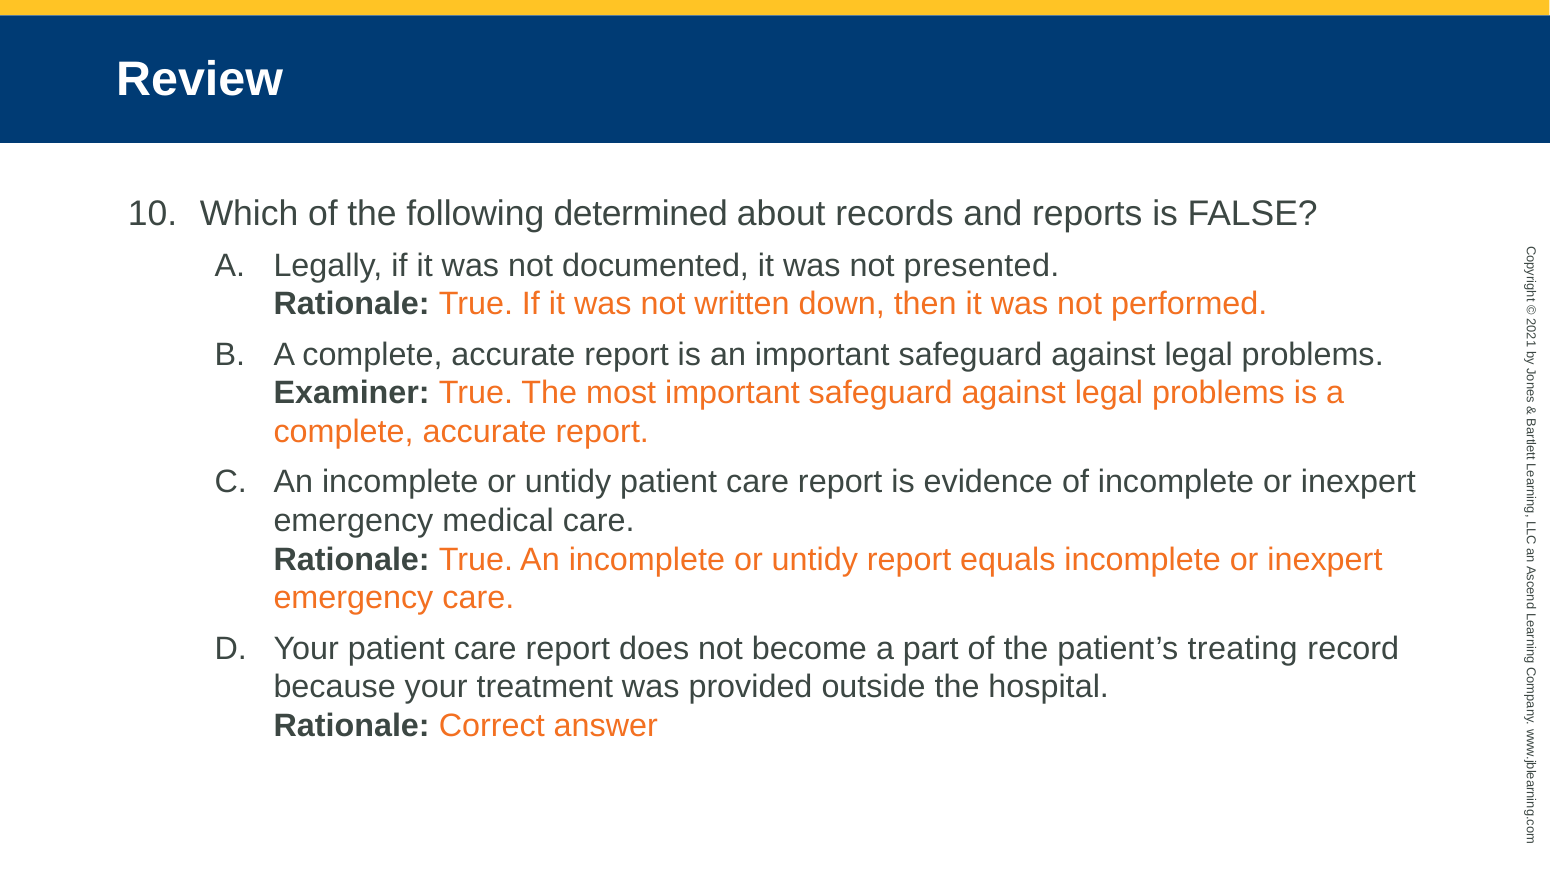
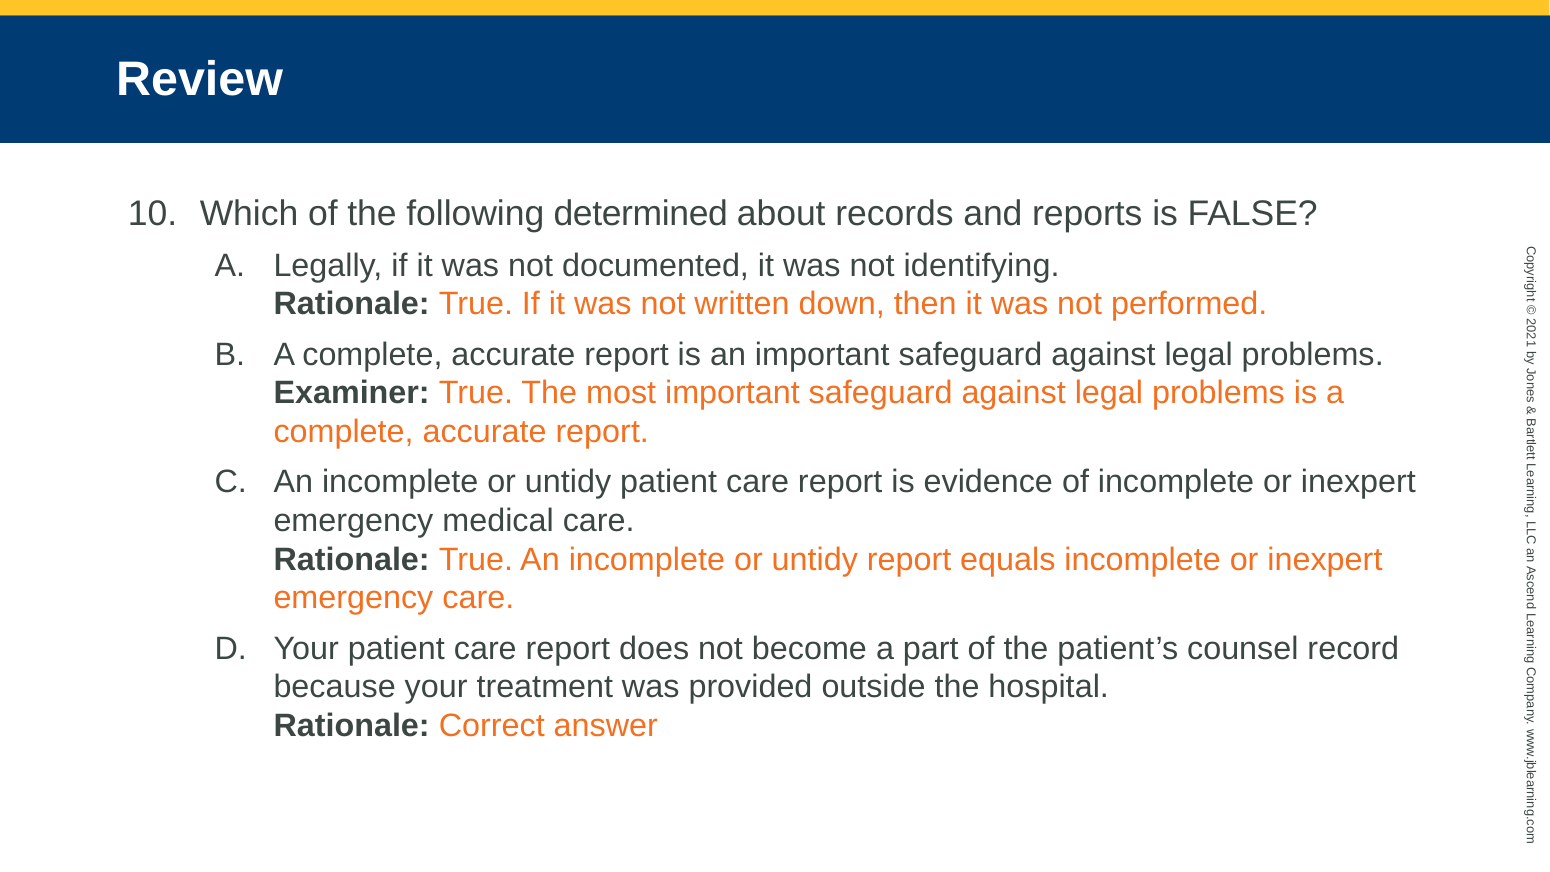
presented: presented -> identifying (982, 265)
treating: treating -> counsel (1243, 648)
